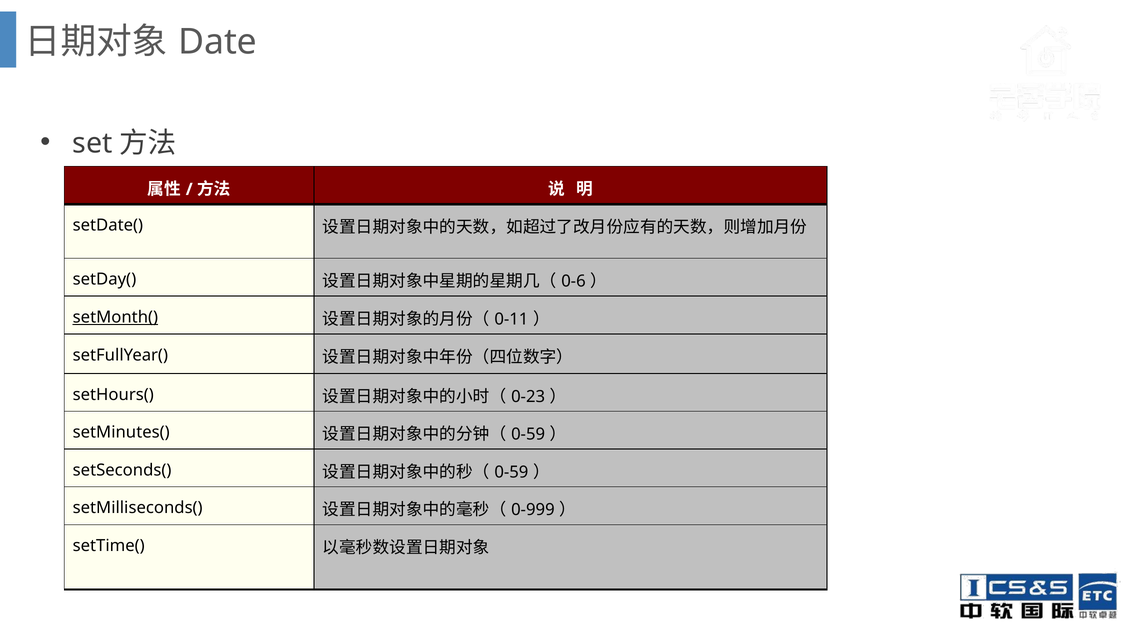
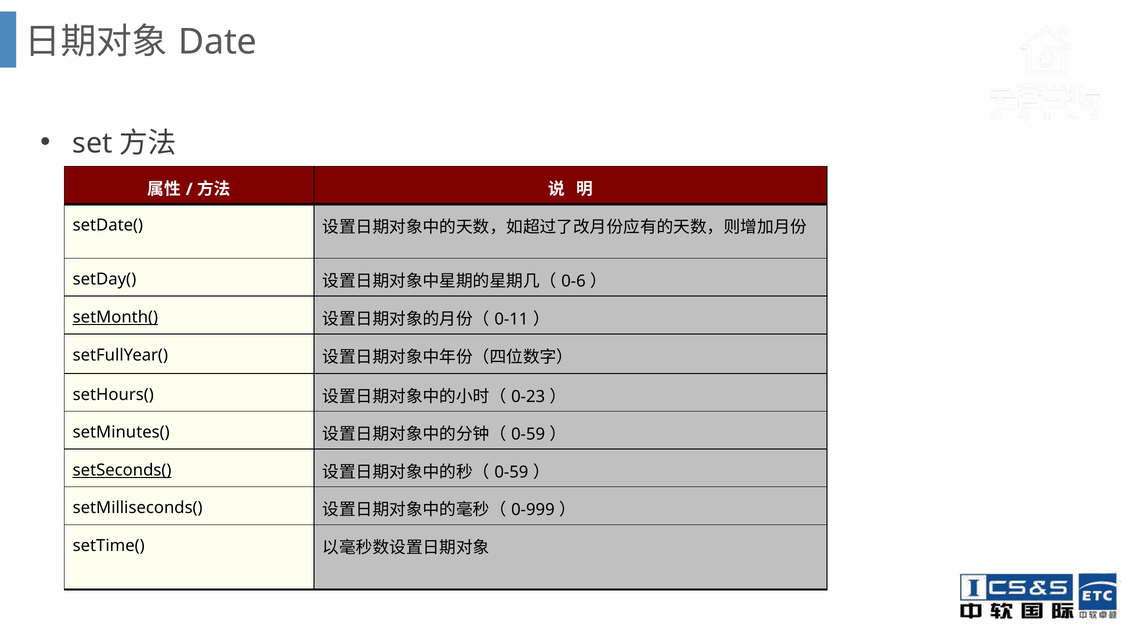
setSeconds( underline: none -> present (122, 470)
